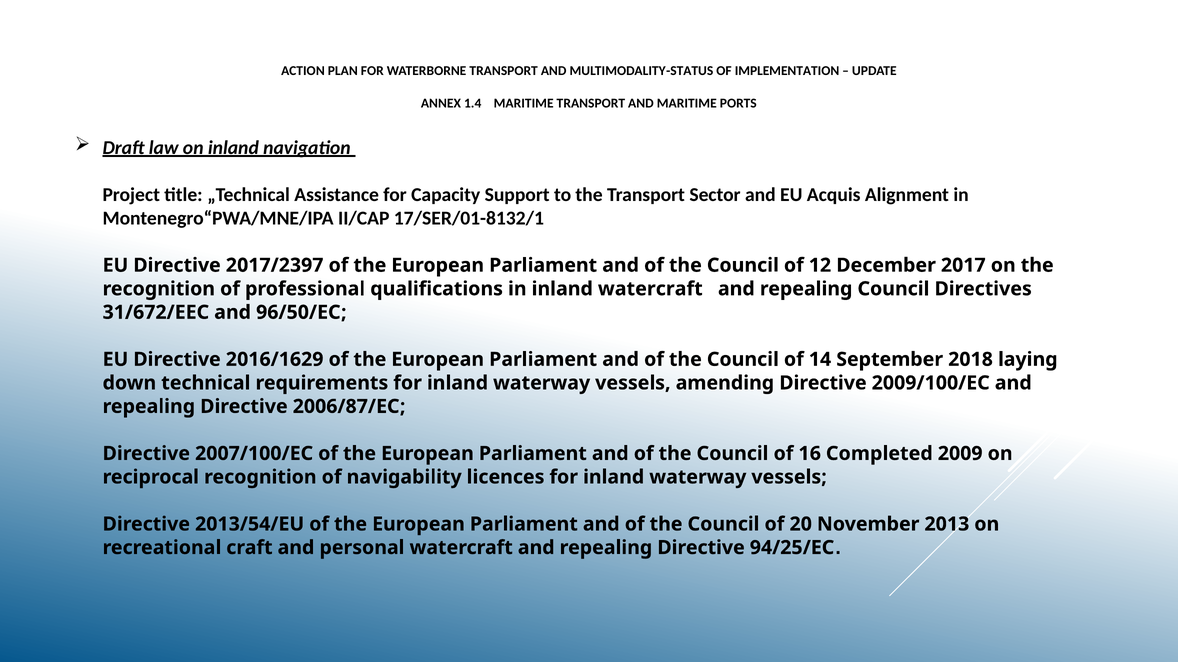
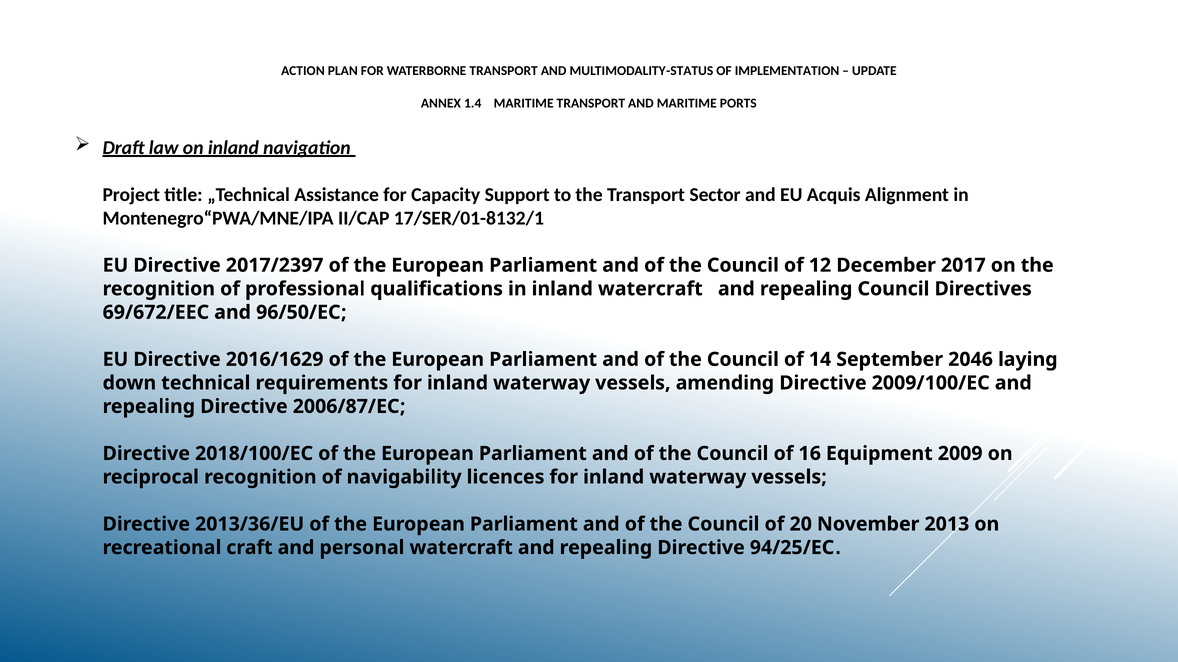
31/672/EEC: 31/672/EEC -> 69/672/EEC (156, 313)
2018: 2018 -> 2046 (971, 360)
2007/100/EC: 2007/100/EC -> 2018/100/EC (254, 454)
Completed: Completed -> Equipment (879, 454)
2013/54/EU: 2013/54/EU -> 2013/36/EU (250, 525)
